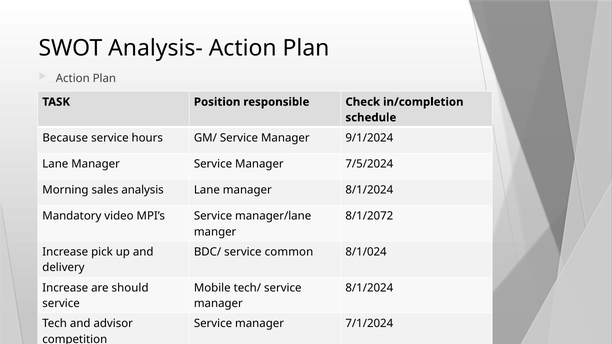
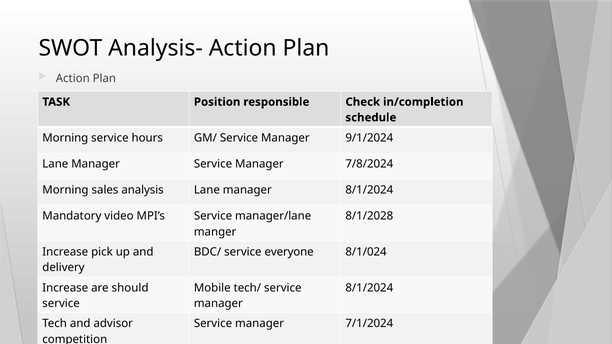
Because: Because -> Morning (65, 138)
7/5/2024: 7/5/2024 -> 7/8/2024 (369, 164)
8/1/2072: 8/1/2072 -> 8/1/2028 (369, 216)
common: common -> everyone (289, 252)
